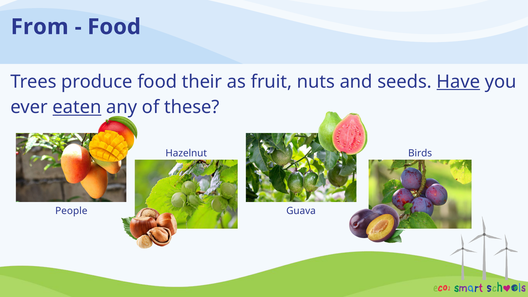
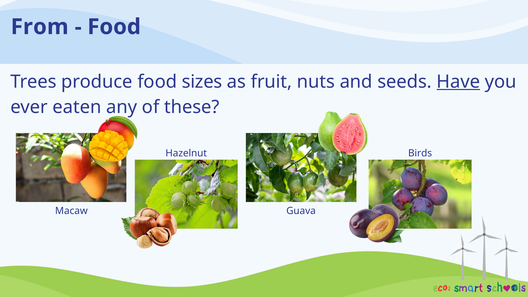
their: their -> sizes (202, 82)
eaten underline: present -> none (77, 107)
People: People -> Macaw (71, 211)
